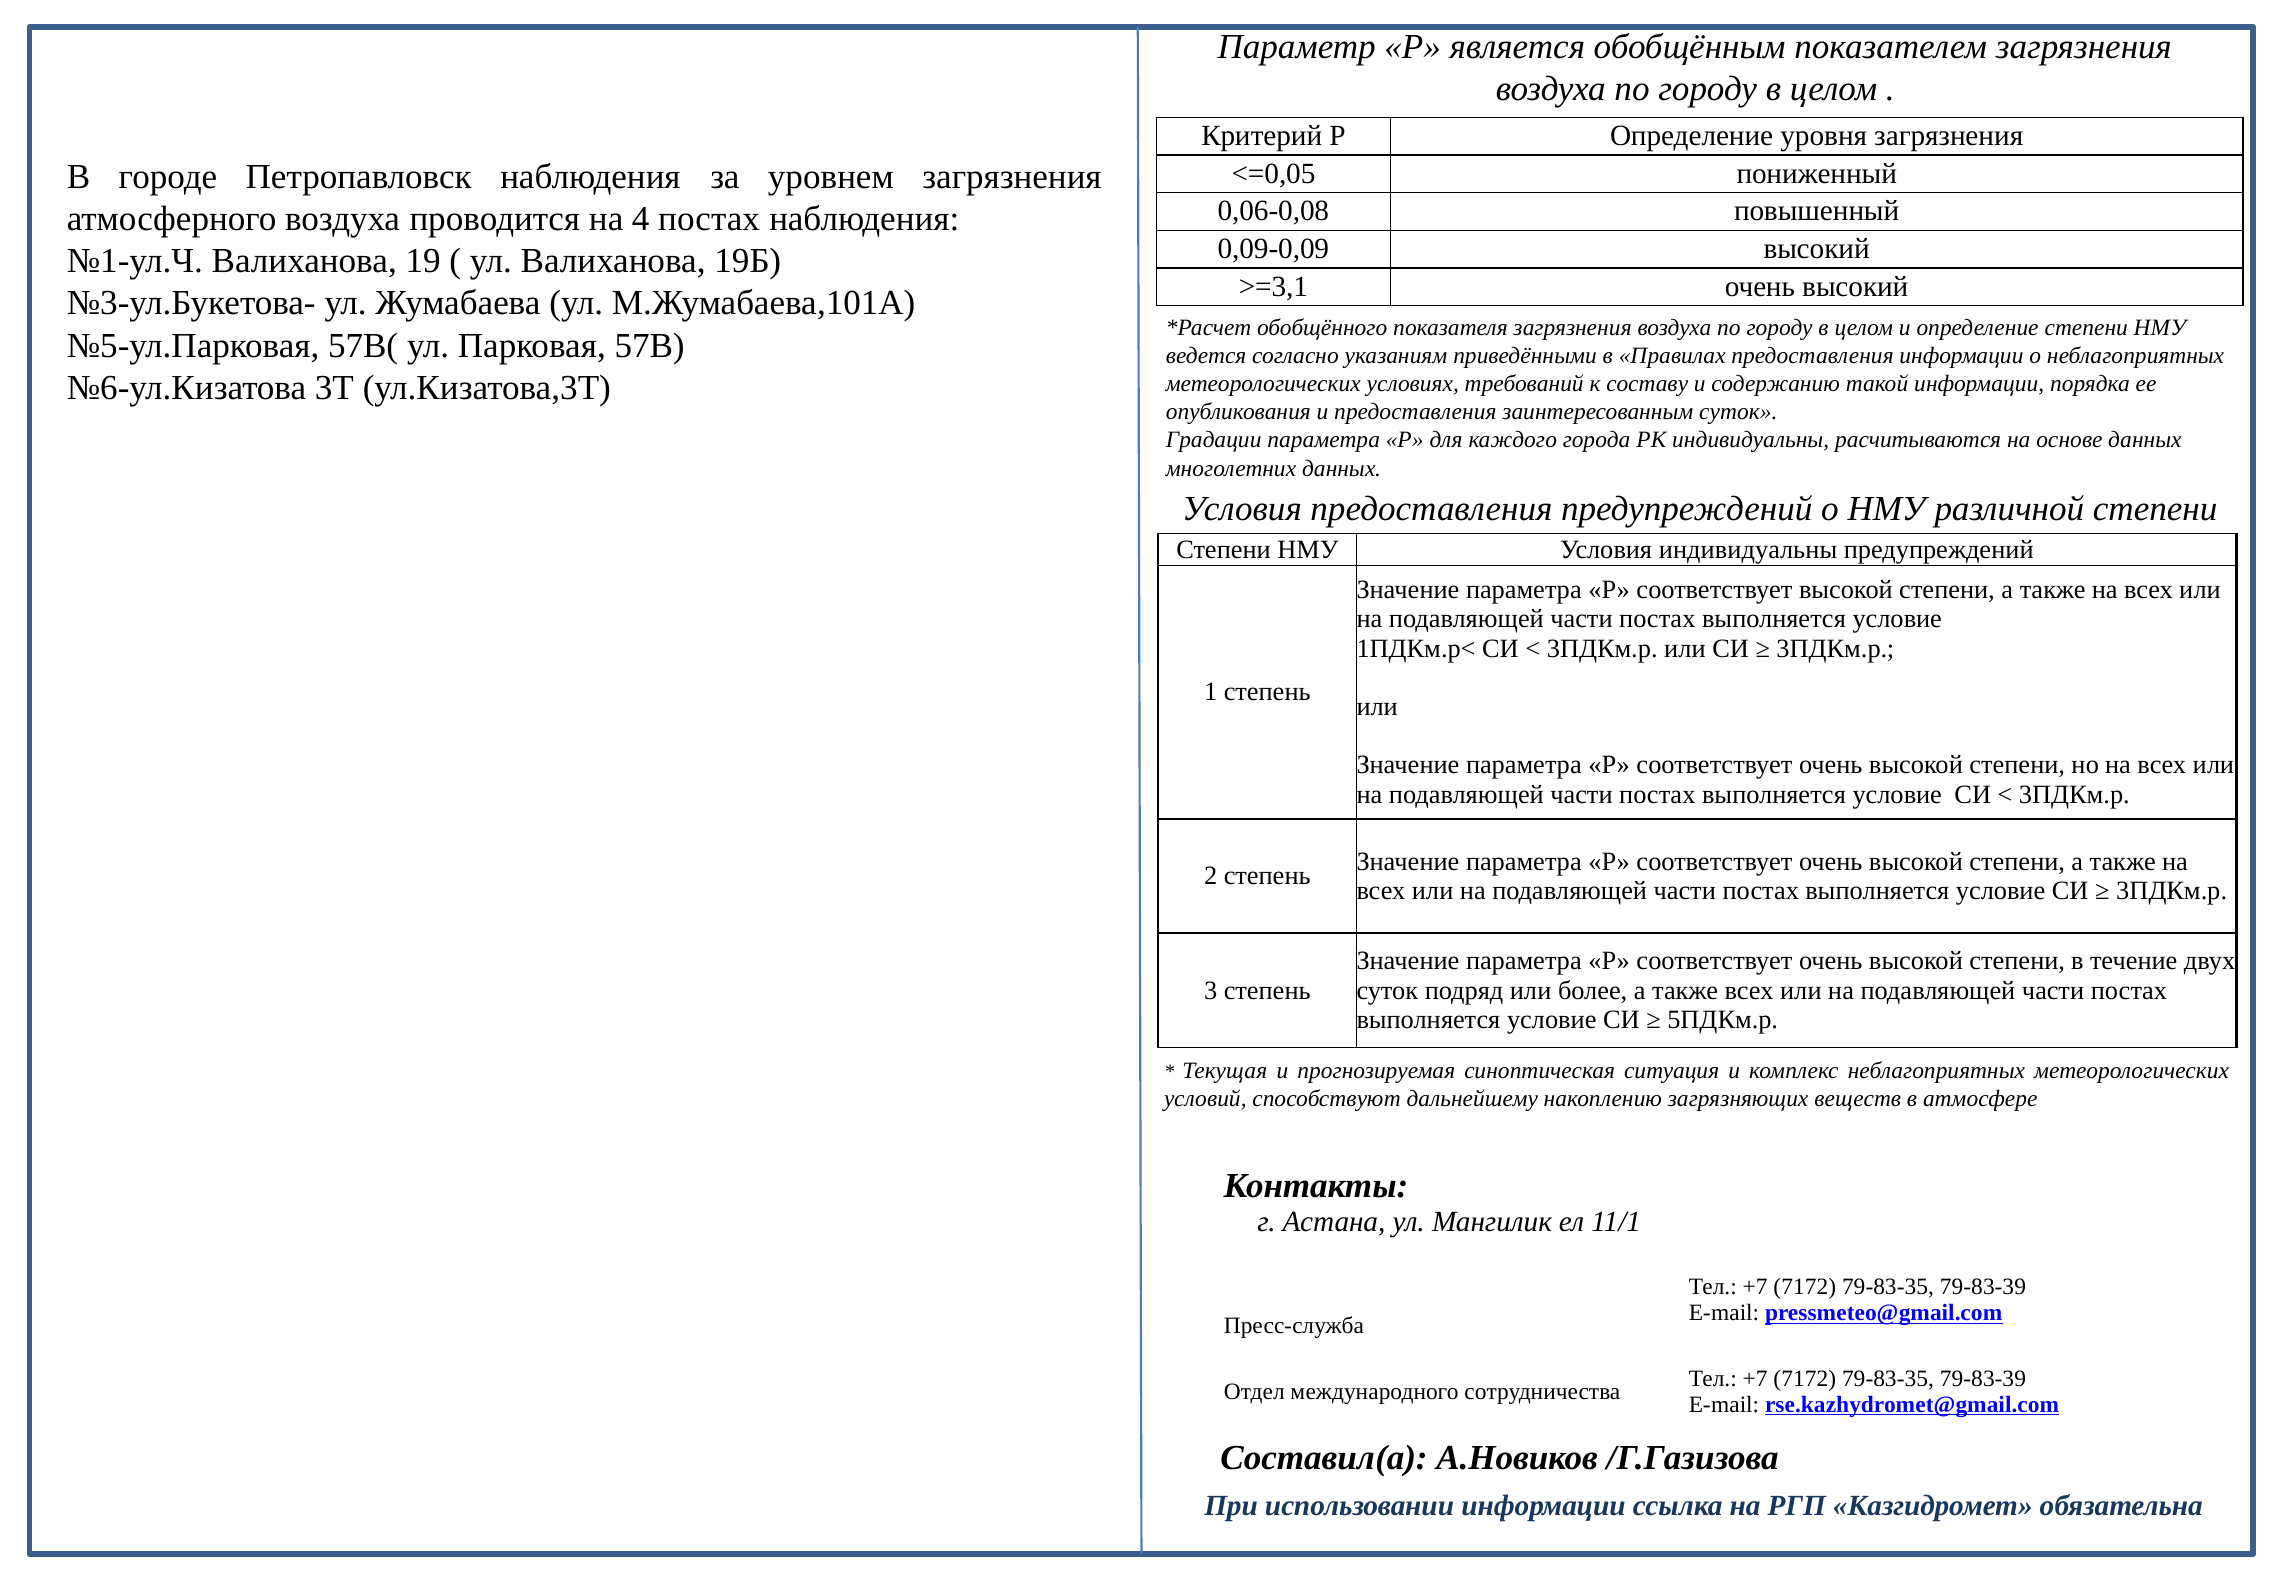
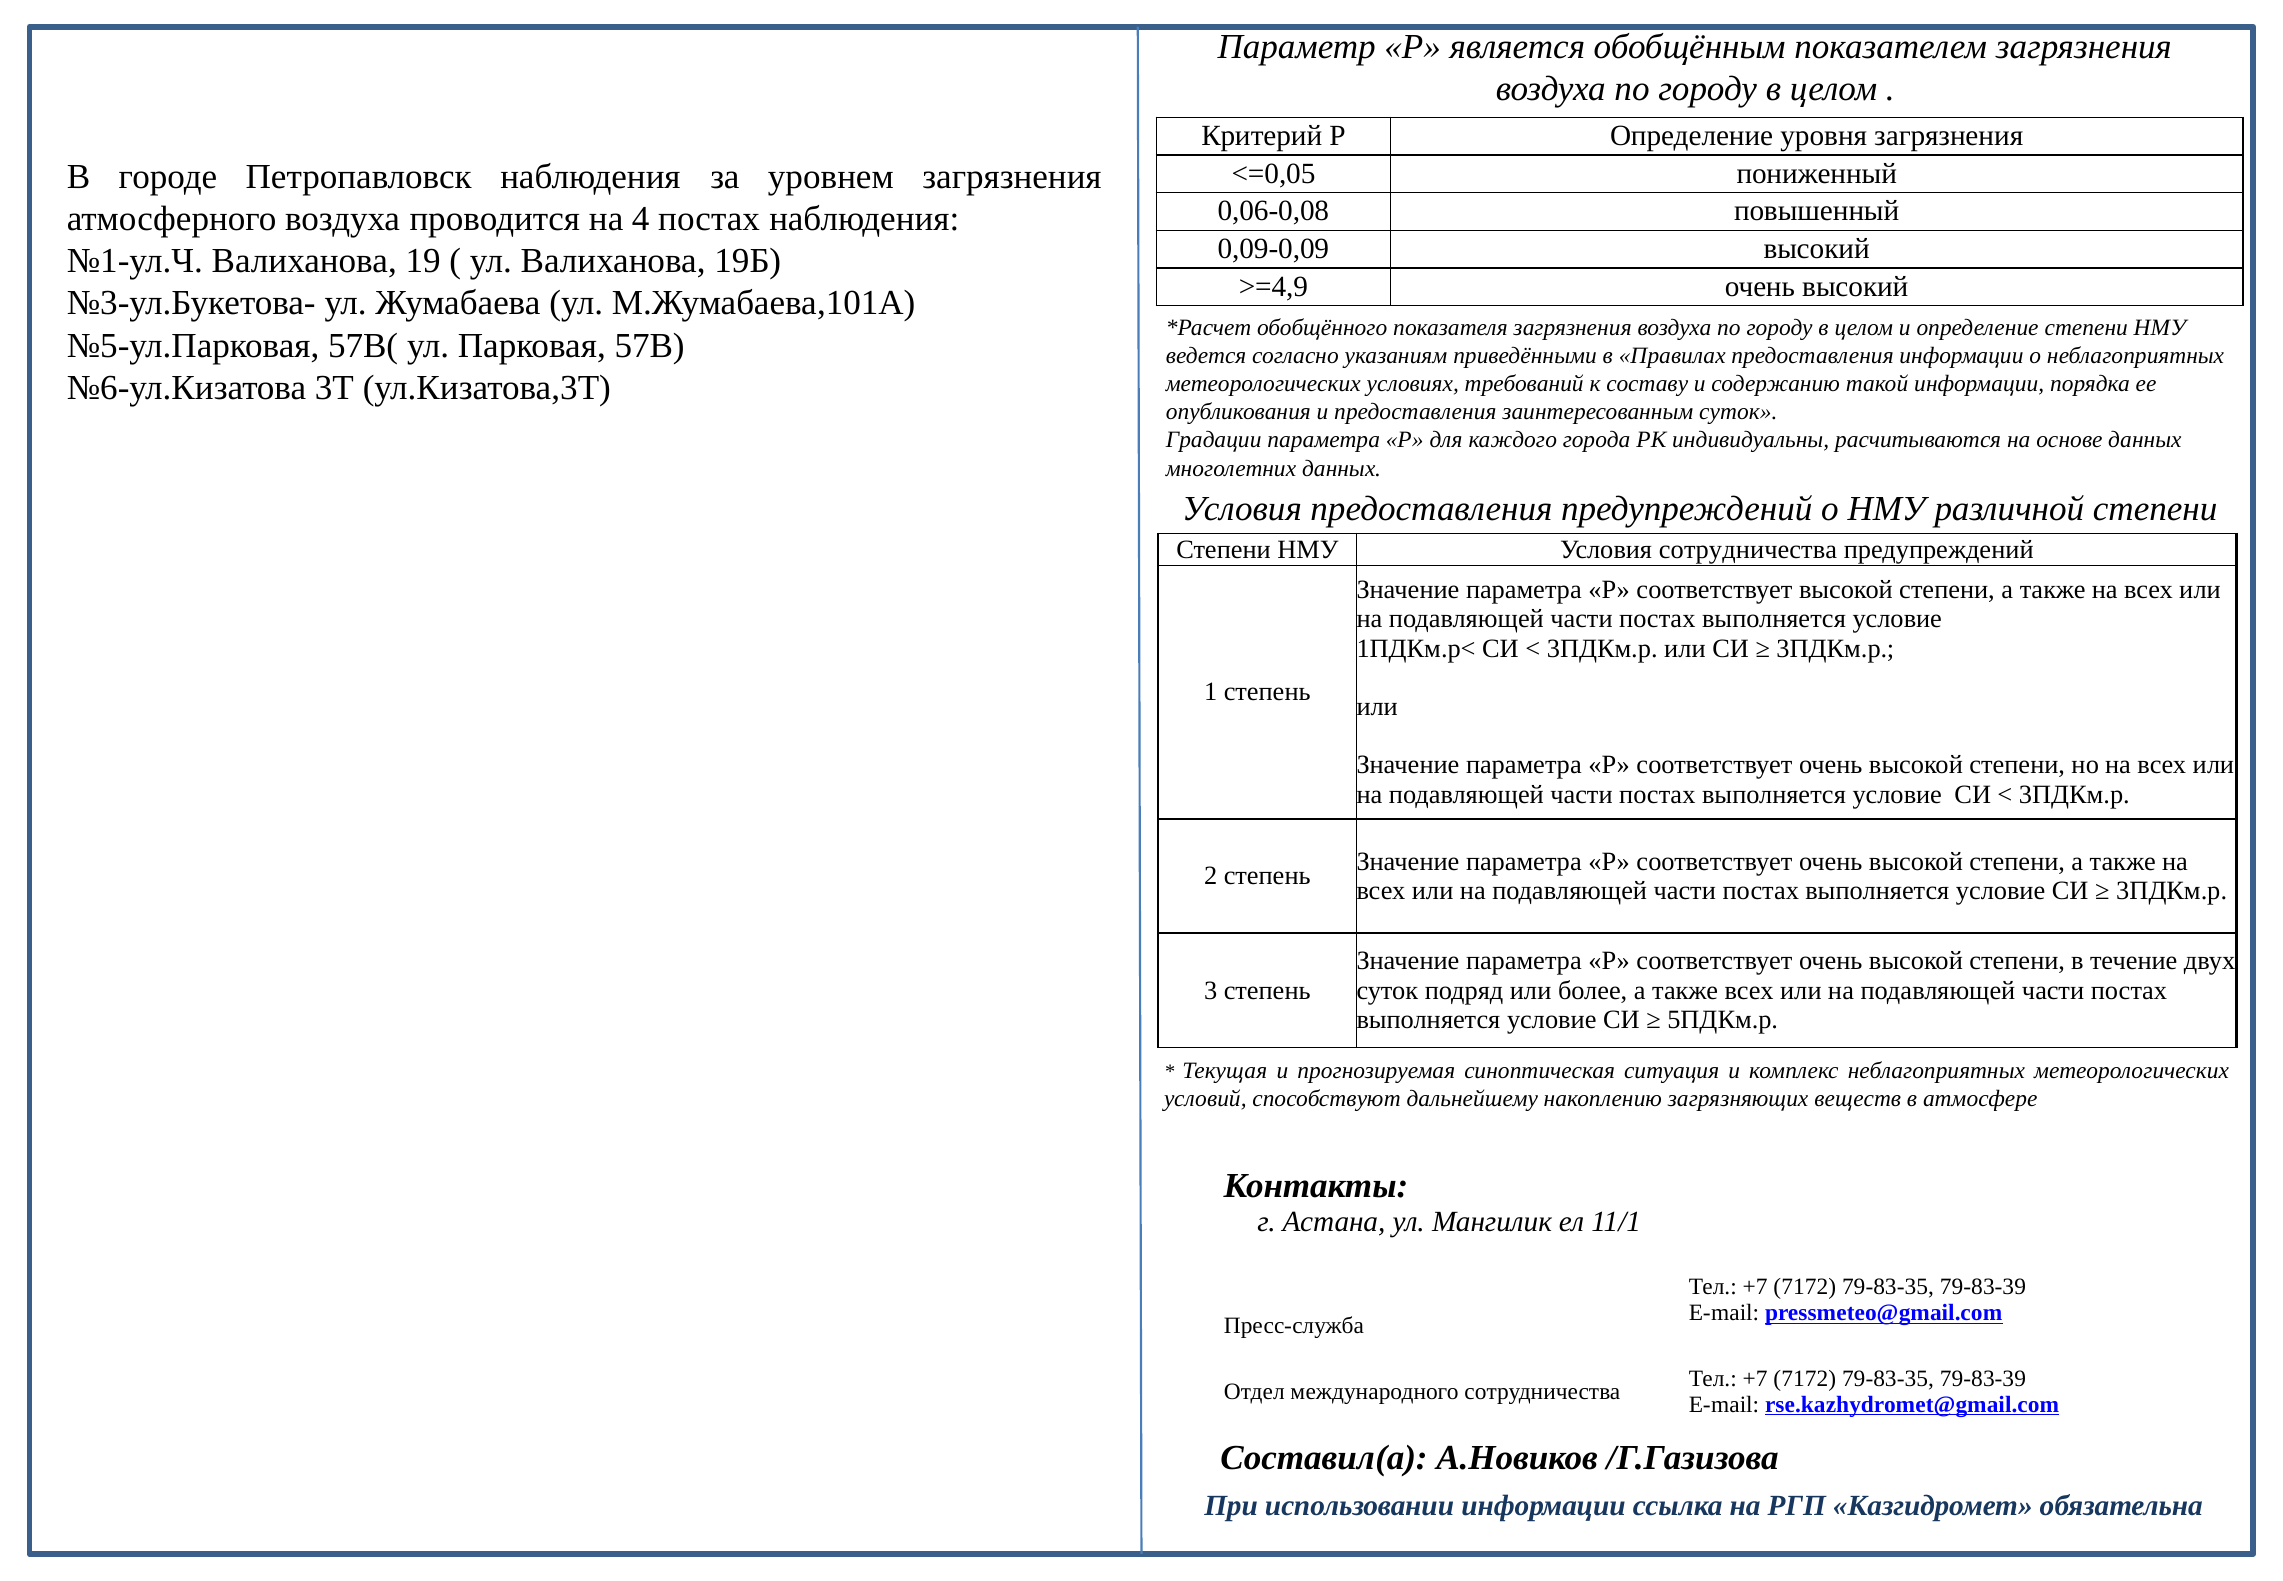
>=3,1: >=3,1 -> >=4,9 (1273, 286)
Условия индивидуальны: индивидуальны -> сотрудничества (1748, 549)
